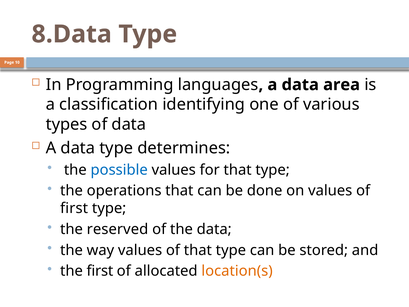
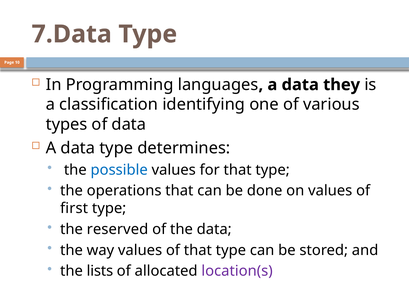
8.Data: 8.Data -> 7.Data (72, 34)
area: area -> they (342, 85)
the first: first -> lists (100, 271)
location(s colour: orange -> purple (237, 271)
